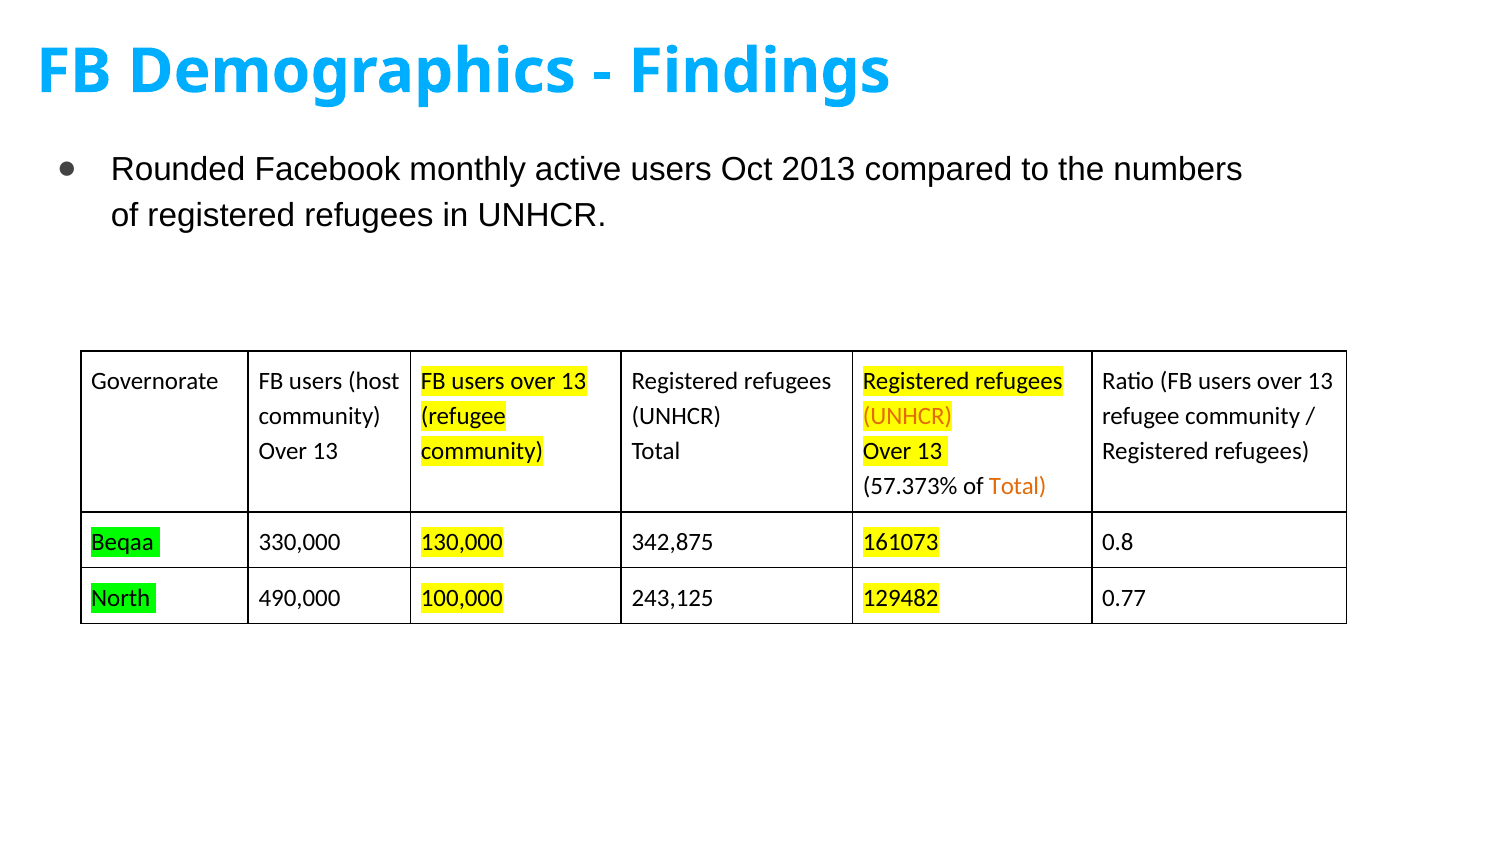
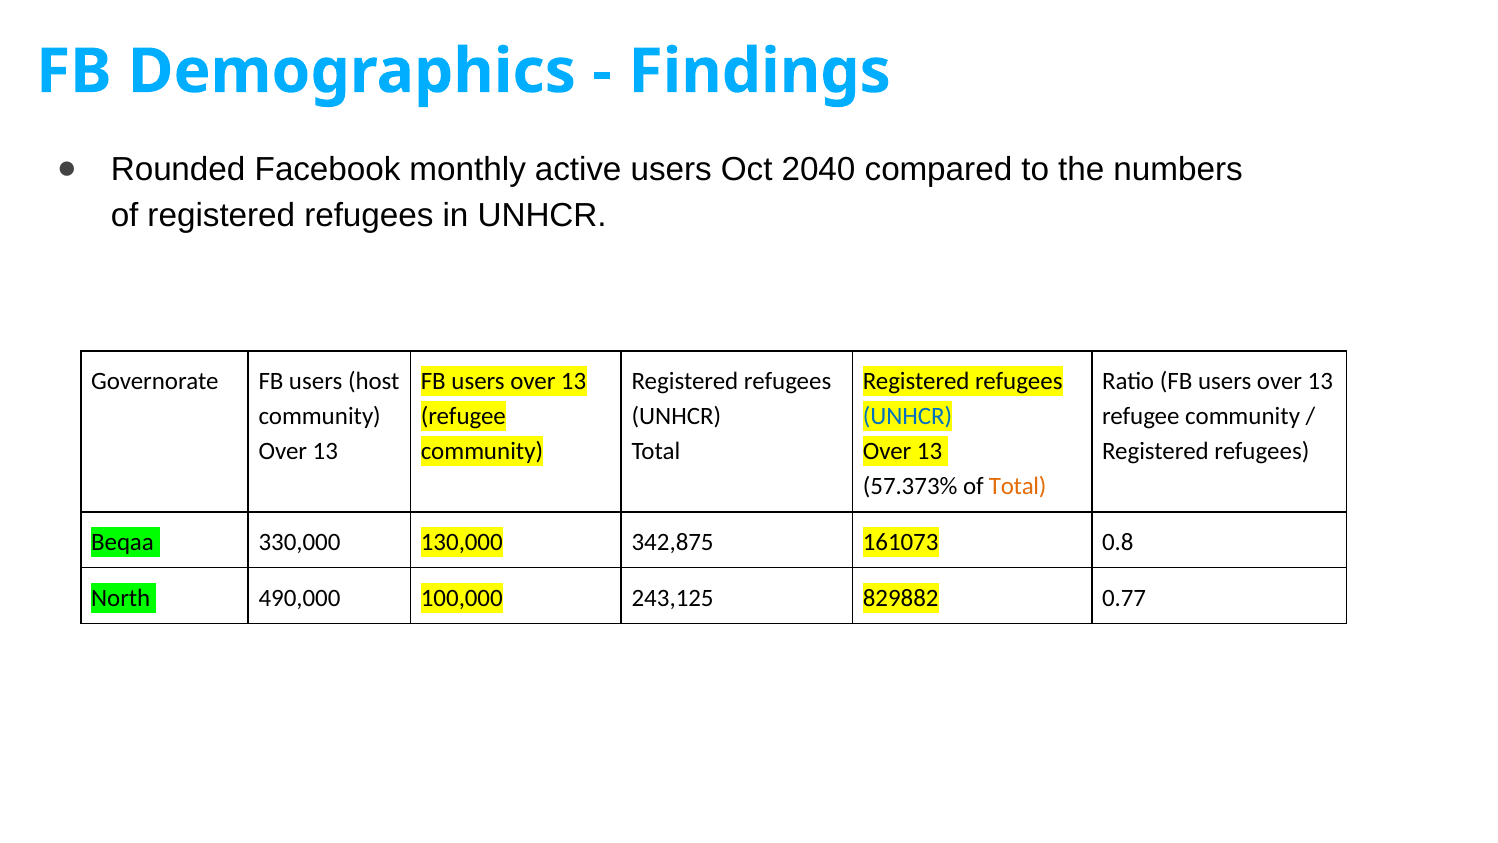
2013: 2013 -> 2040 (818, 169)
UNHCR colour: orange -> blue (908, 416)
129482: 129482 -> 829882 (901, 598)
